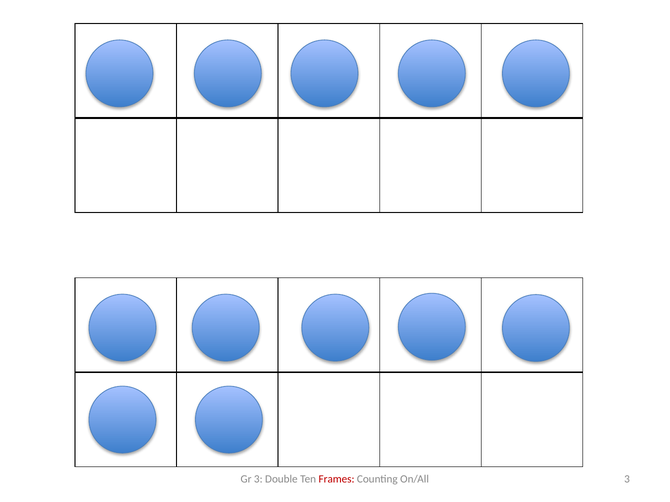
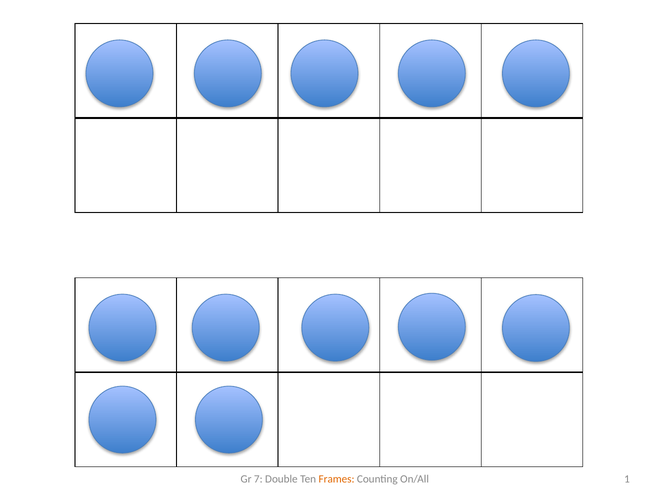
Gr 3: 3 -> 7 (258, 480)
Frames colour: red -> orange (337, 480)
On/All 3: 3 -> 1 (627, 480)
